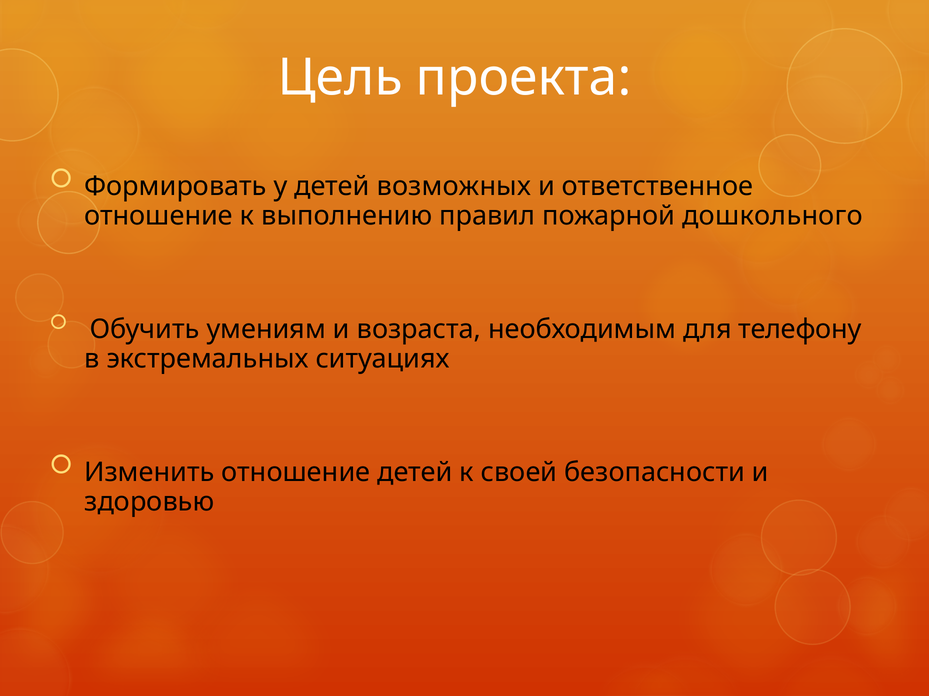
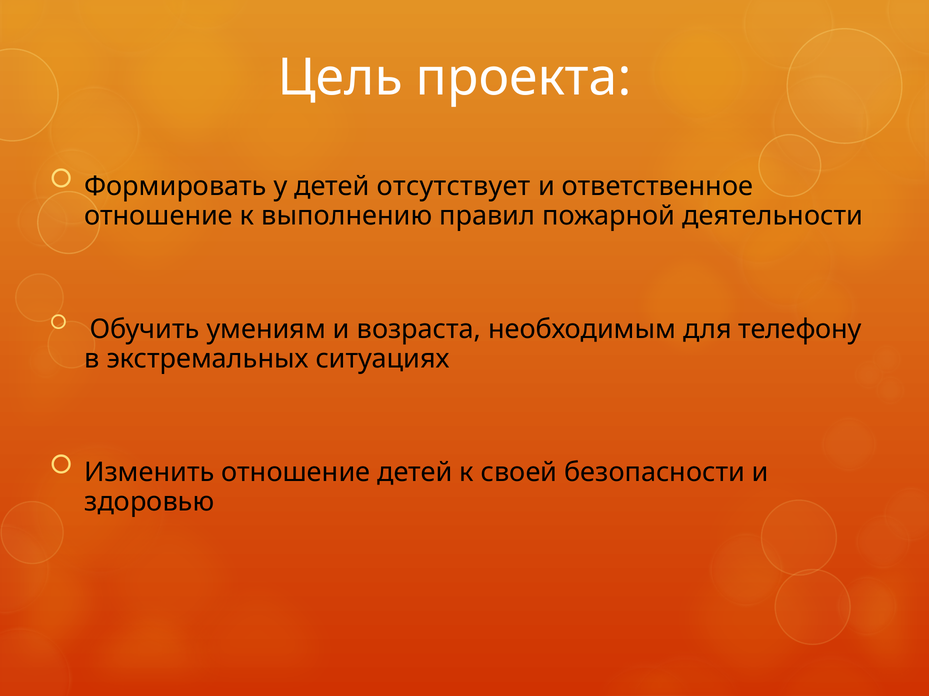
возможных: возможных -> отсутствует (454, 187)
дошкольного: дошкольного -> деятельности (773, 216)
